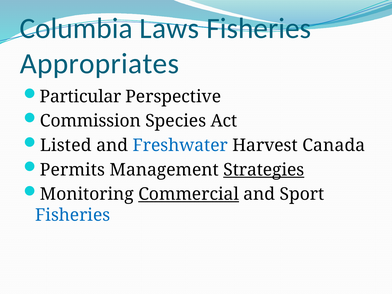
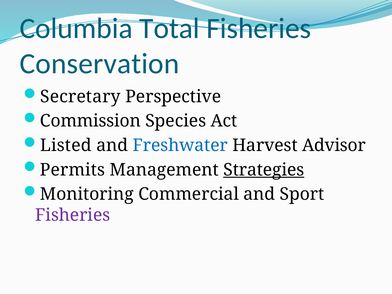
Laws: Laws -> Total (169, 28)
Appropriates: Appropriates -> Conservation (99, 64)
Particular: Particular -> Secretary (80, 97)
Canada: Canada -> Advisor (334, 145)
Commercial underline: present -> none (189, 194)
Fisheries colour: blue -> purple (73, 215)
